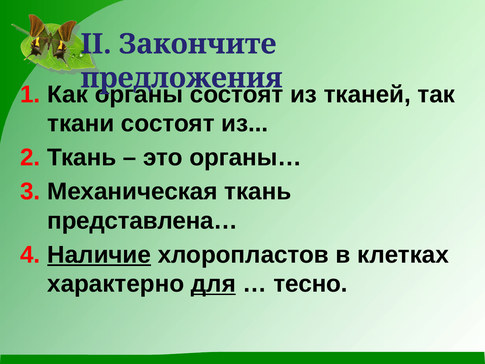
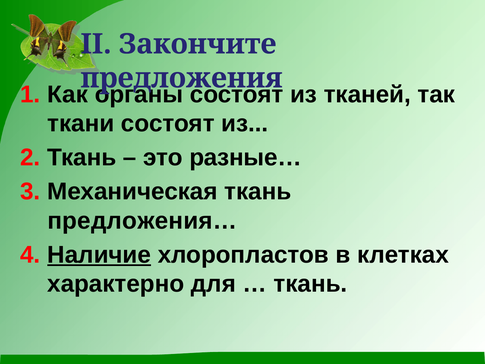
органы…: органы… -> разные… (246, 158)
представлена…: представлена… -> предложения… (142, 221)
для underline: present -> none (213, 284)
тесно: тесно -> ткань (310, 284)
